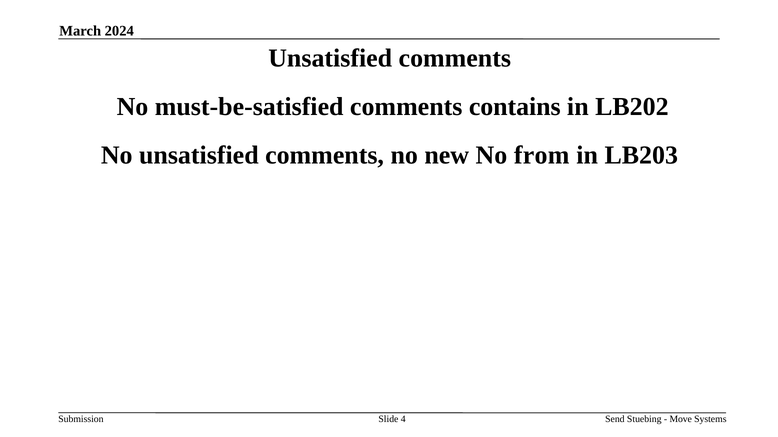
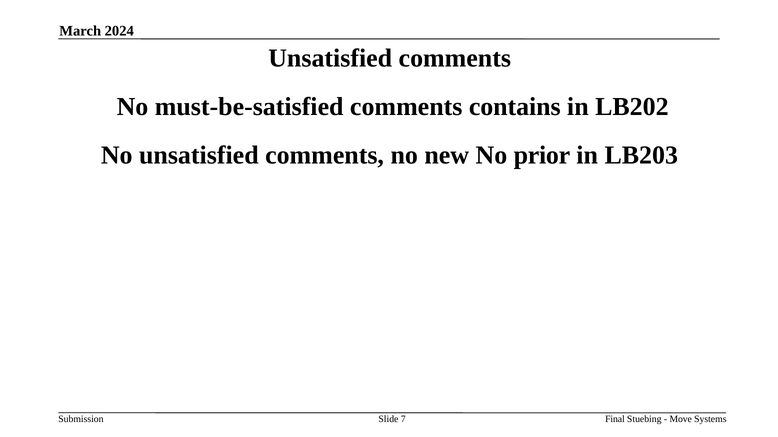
from: from -> prior (542, 155)
4: 4 -> 7 (403, 420)
Send: Send -> Final (615, 420)
